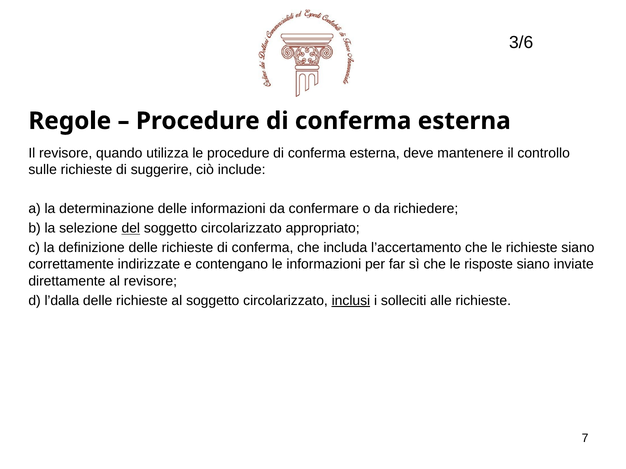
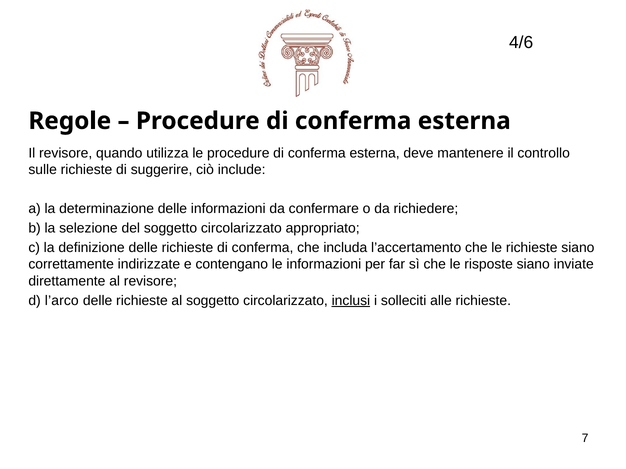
3/6: 3/6 -> 4/6 (521, 43)
del underline: present -> none (131, 228)
l’dalla: l’dalla -> l’arco (62, 301)
